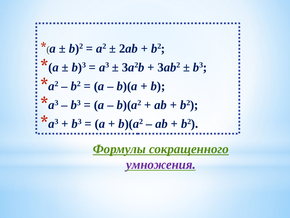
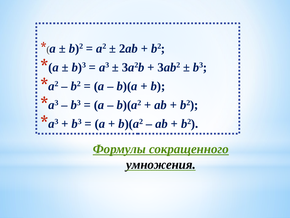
умножения colour: purple -> black (161, 164)
